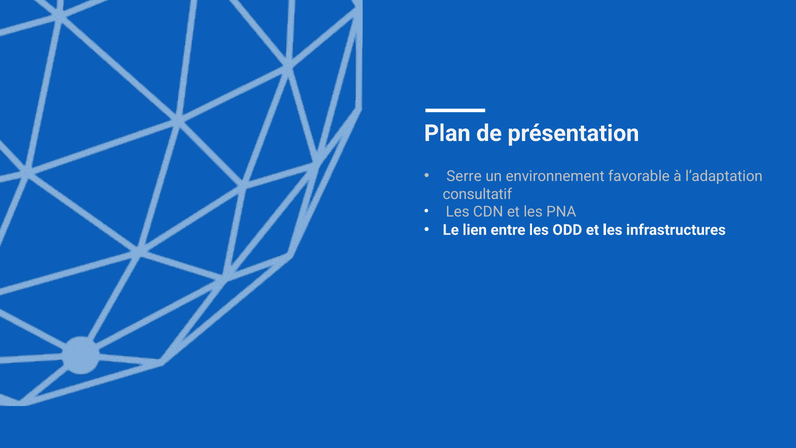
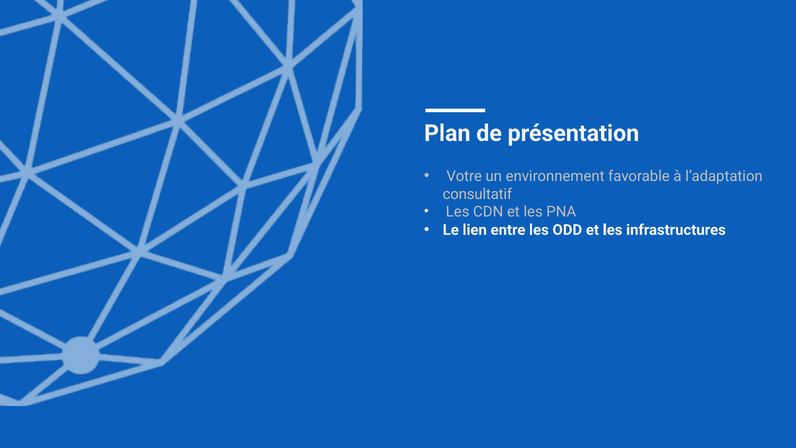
Serre: Serre -> Votre (464, 176)
